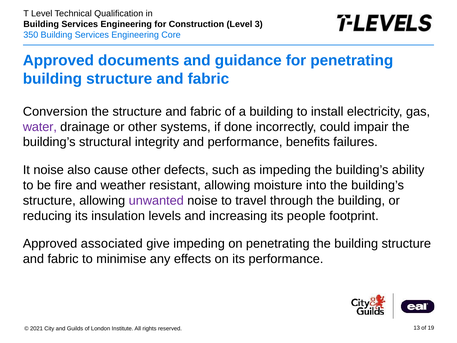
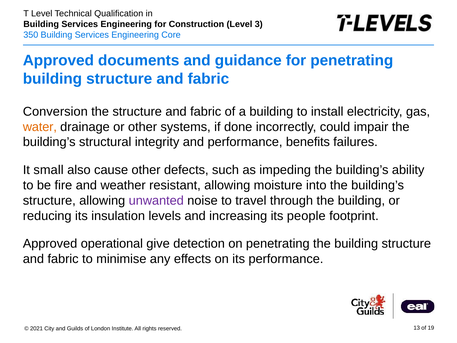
water colour: purple -> orange (40, 127)
It noise: noise -> small (49, 170)
associated: associated -> operational (112, 244)
give impeding: impeding -> detection (199, 244)
